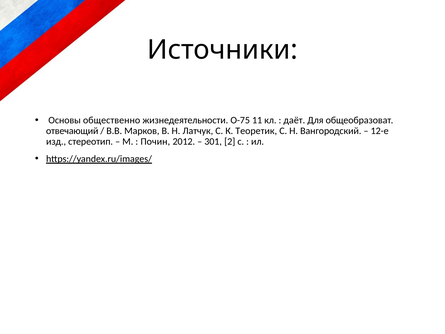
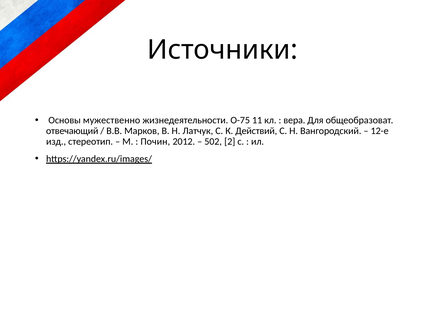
общественно: общественно -> мужественно (112, 120)
даёт: даёт -> вера (294, 120)
Теоретик: Теоретик -> Действий (256, 131)
301: 301 -> 502 (213, 142)
